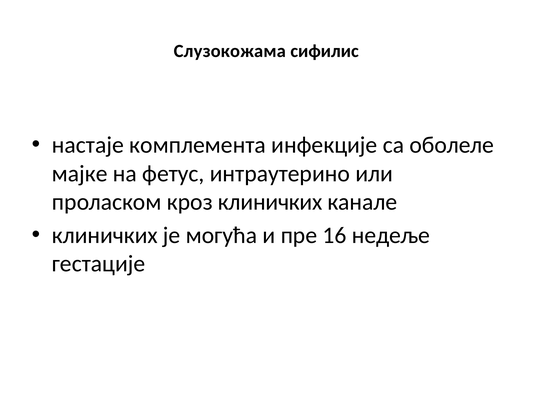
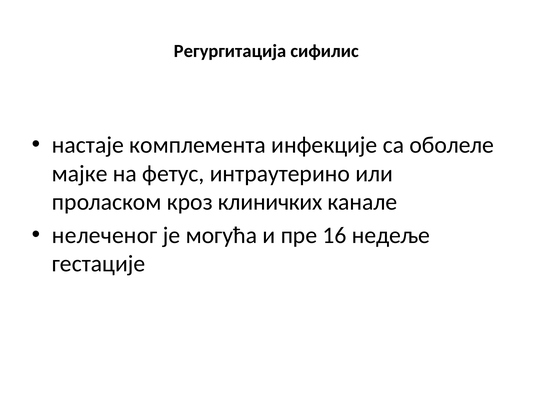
Слузокожама: Слузокожама -> Регургитација (230, 51)
клиничких: клиничких -> нелеченог (105, 235)
